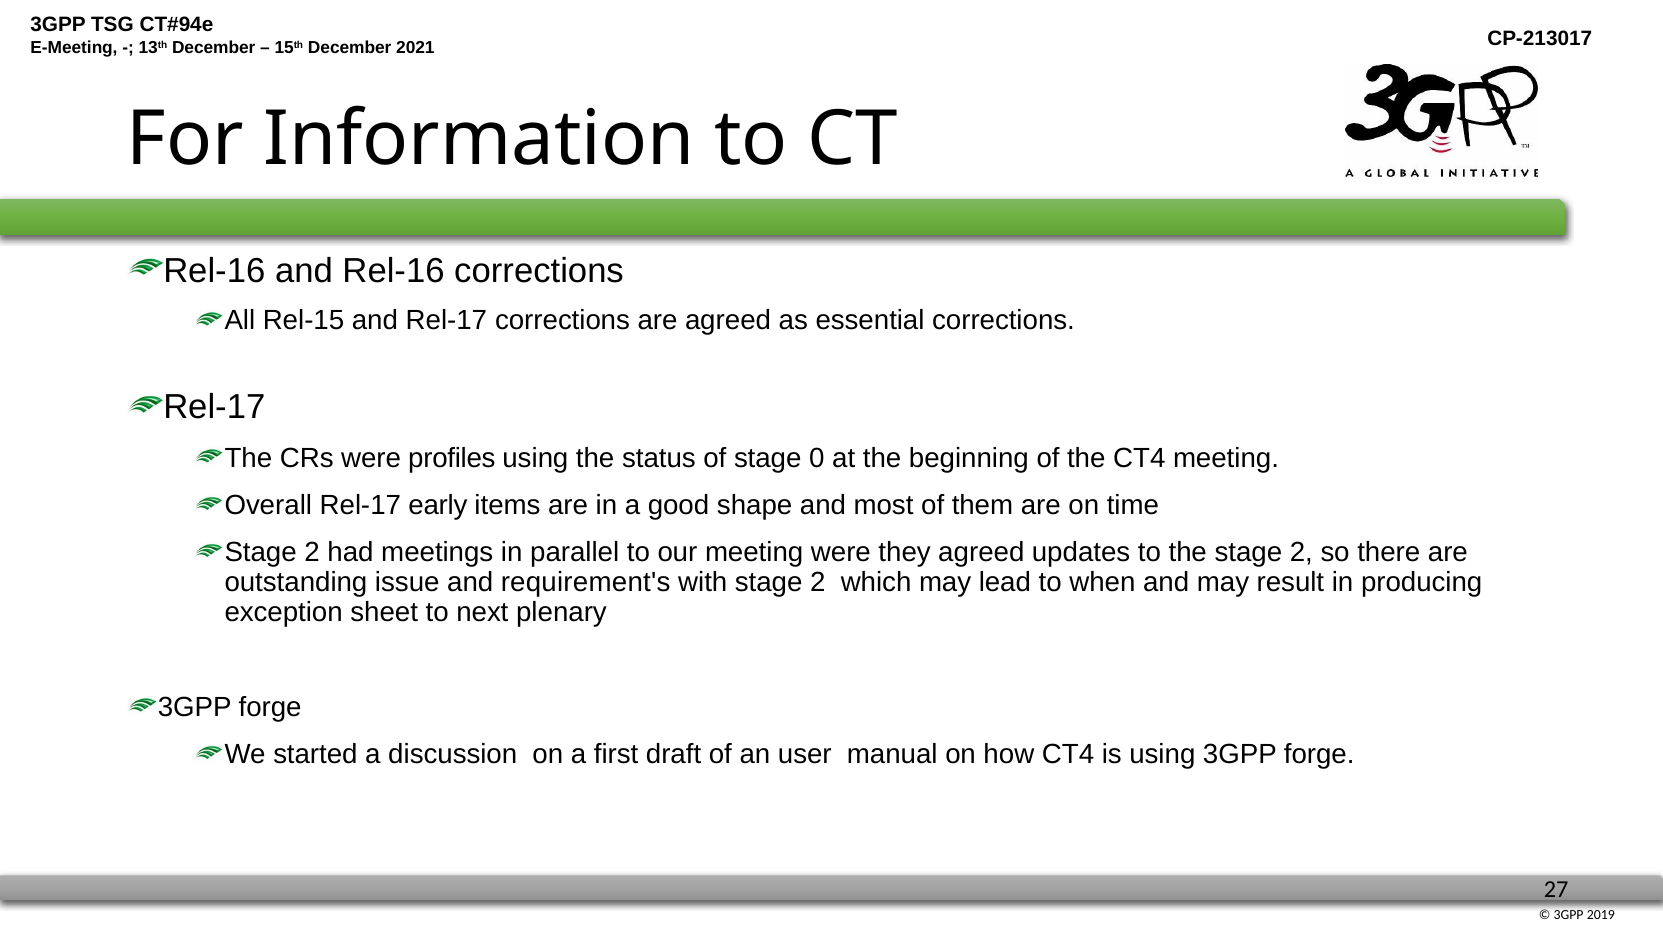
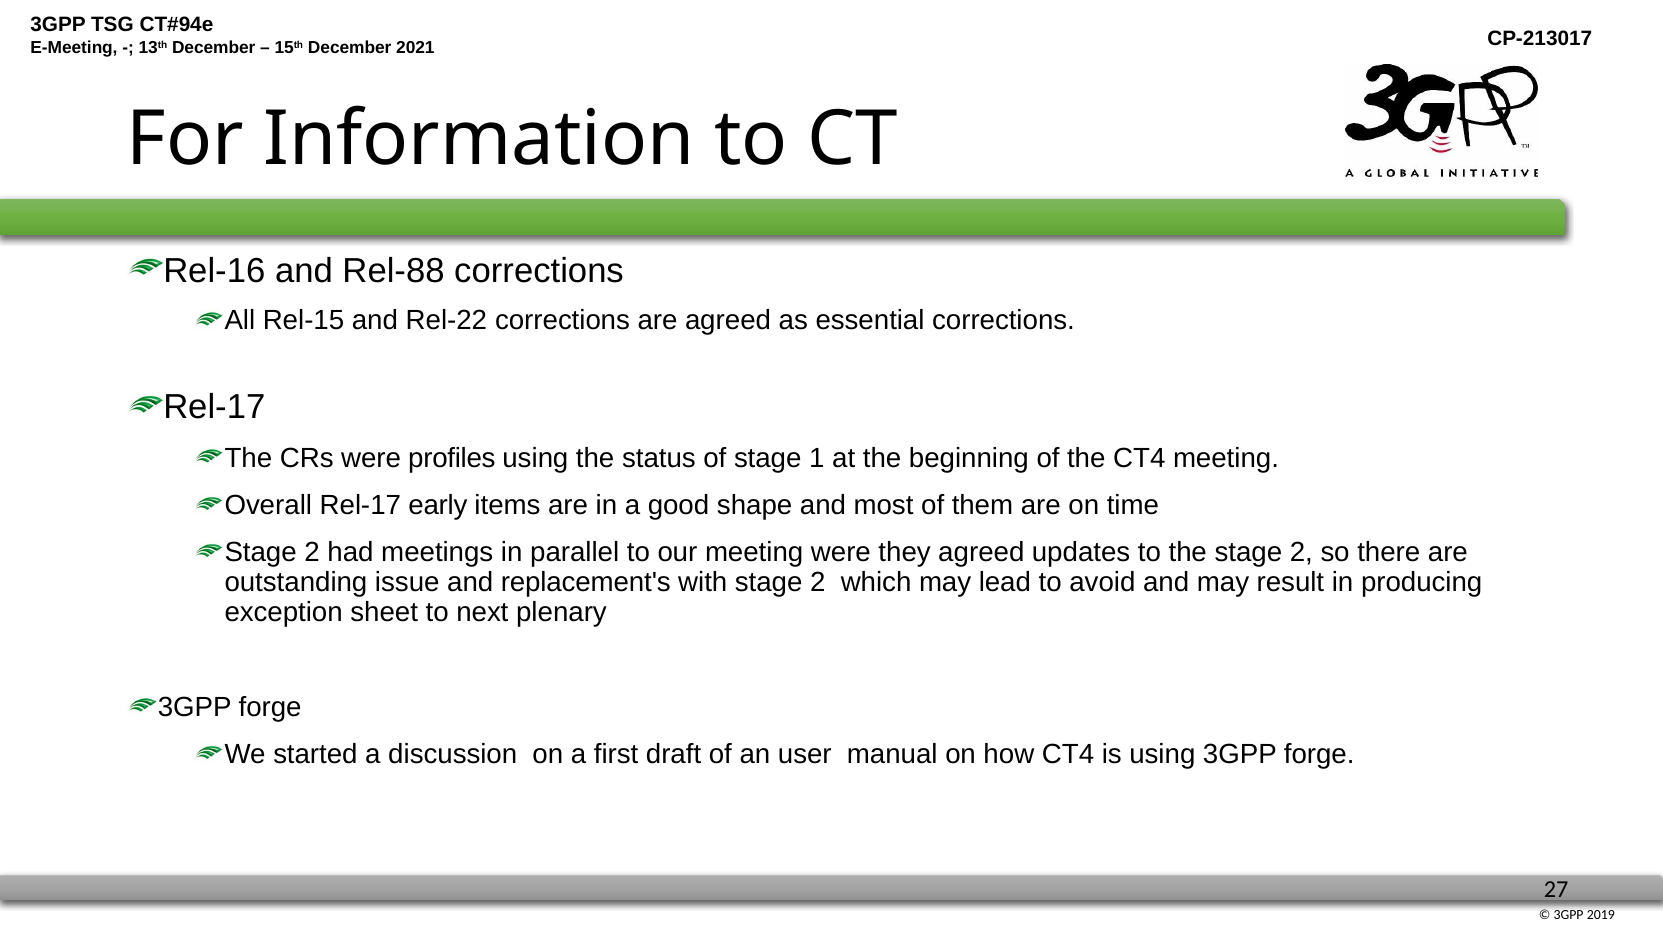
and Rel-16: Rel-16 -> Rel-88 (394, 270)
and Rel-17: Rel-17 -> Rel-22 (446, 321)
0: 0 -> 1 (817, 458)
requirement's: requirement's -> replacement's (586, 582)
when: when -> avoid (1102, 582)
